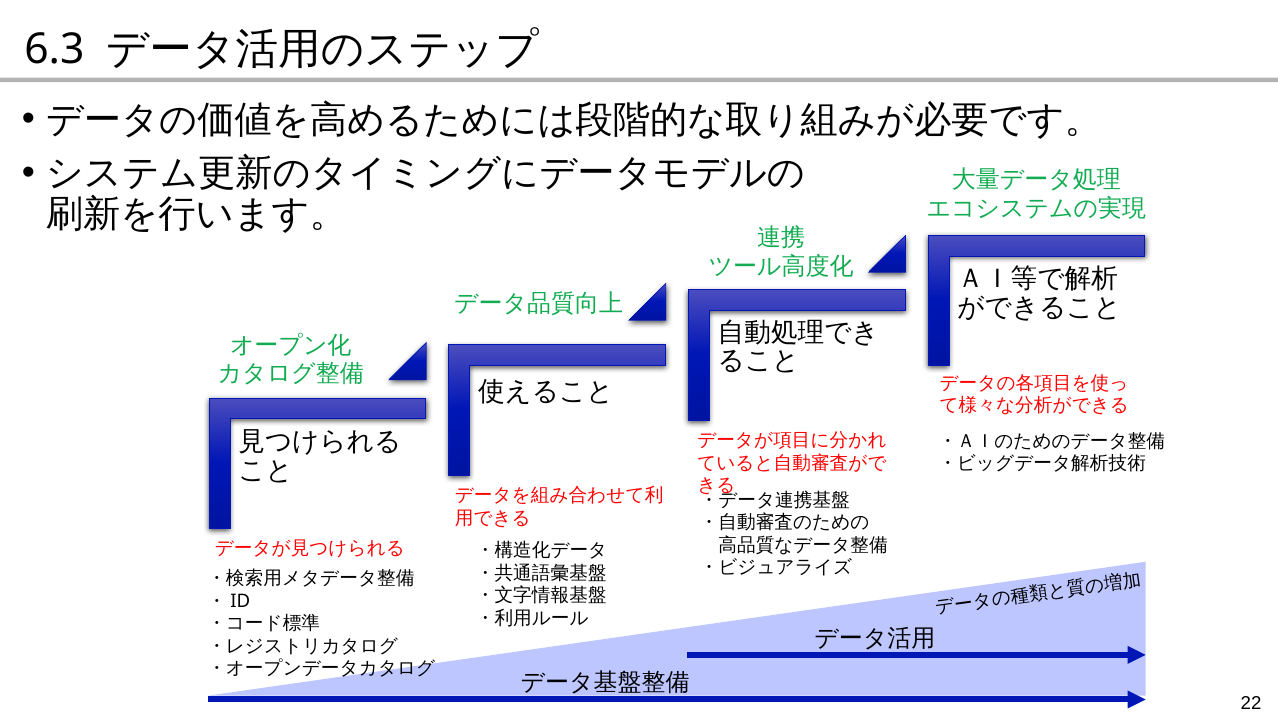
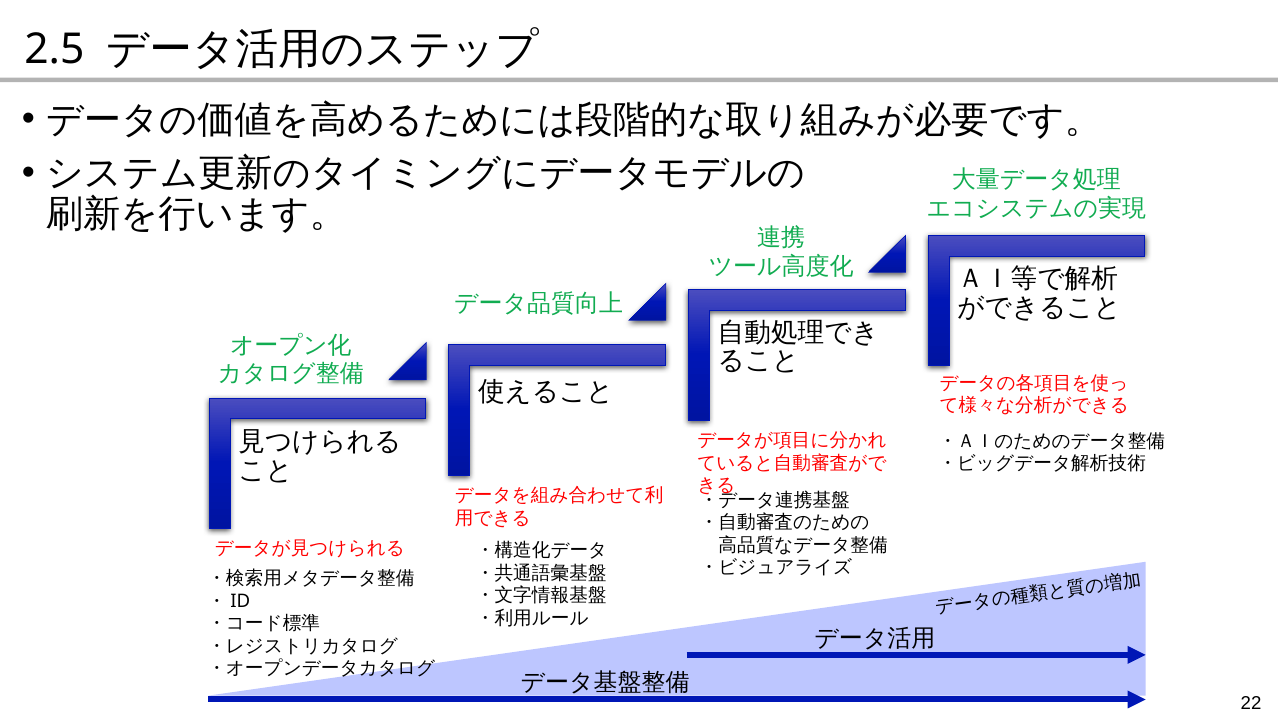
6.3: 6.3 -> 2.5 (54, 49)
